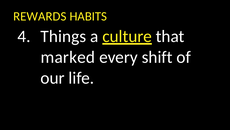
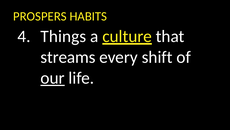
REWARDS: REWARDS -> PROSPERS (40, 16)
marked: marked -> streams (68, 57)
our underline: none -> present (53, 78)
